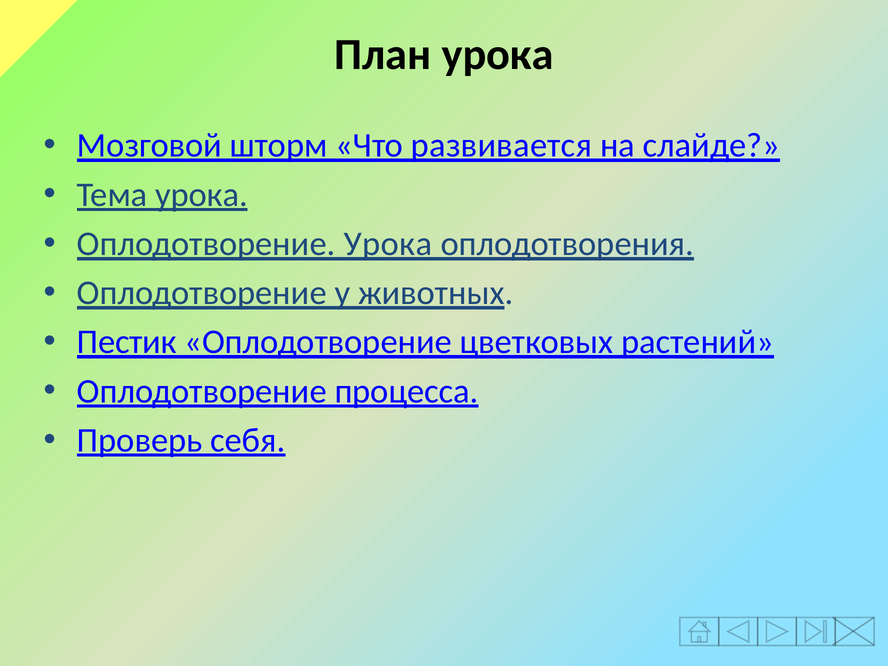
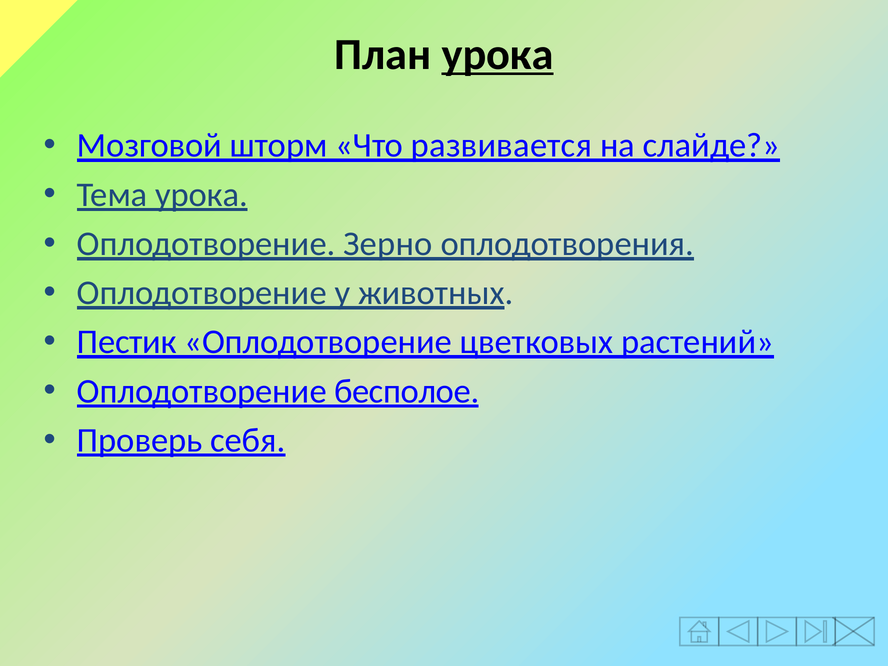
урока underline: none -> present (498, 55)
Оплодотворение Урока: Урока -> Зерно (388, 244)
процесса: процесса -> бесполое (407, 391)
